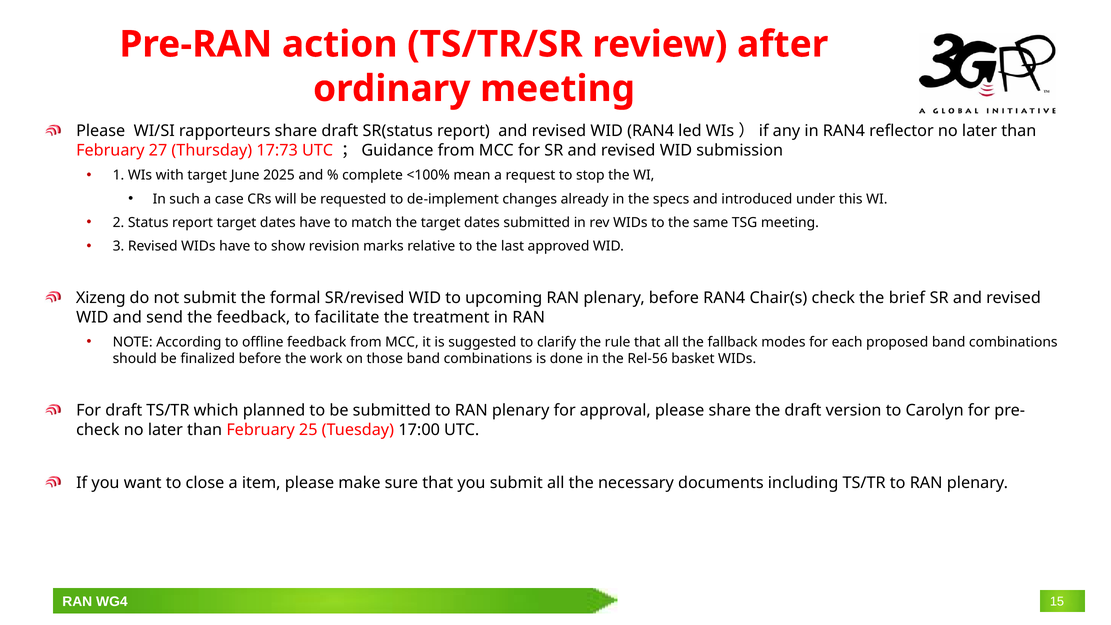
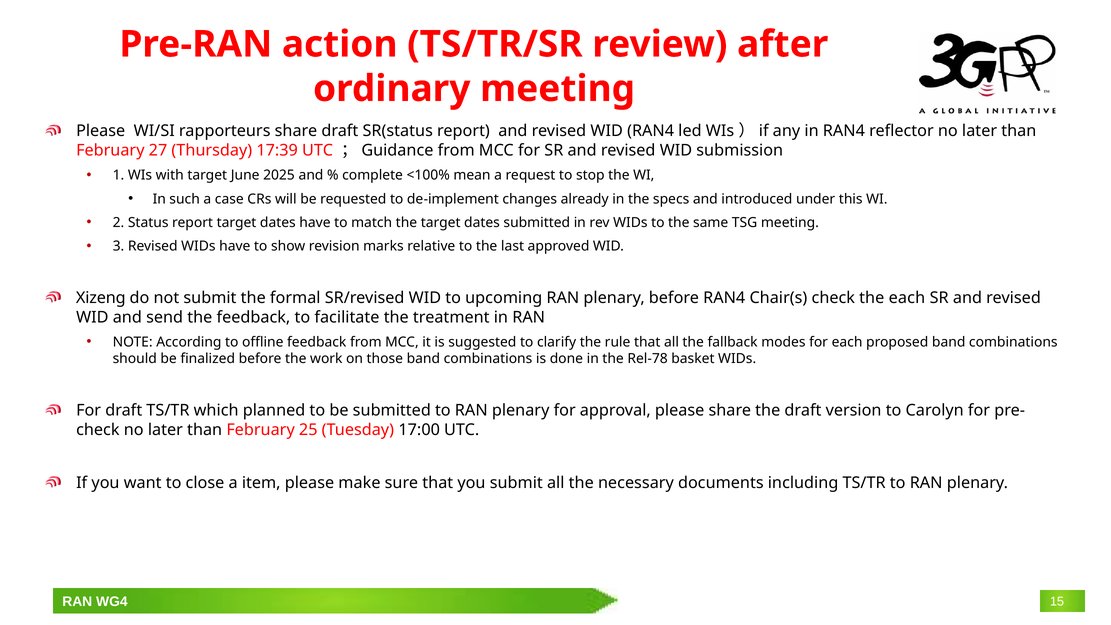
17:73: 17:73 -> 17:39 (277, 151)
the brief: brief -> each (907, 298)
Rel-56: Rel-56 -> Rel-78 (648, 359)
